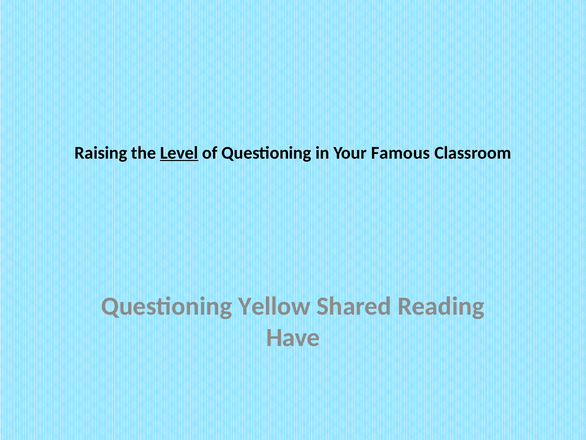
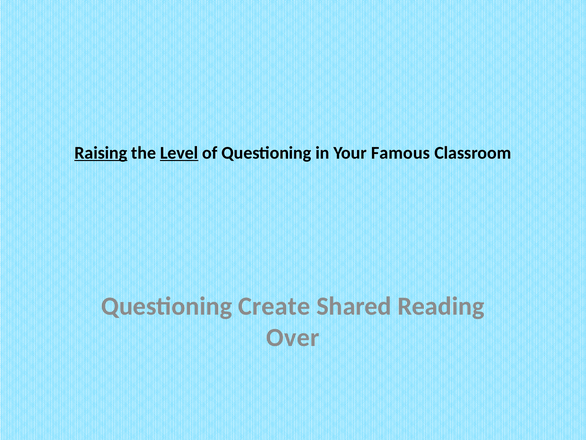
Raising underline: none -> present (101, 153)
Yellow: Yellow -> Create (274, 306)
Have: Have -> Over (293, 337)
